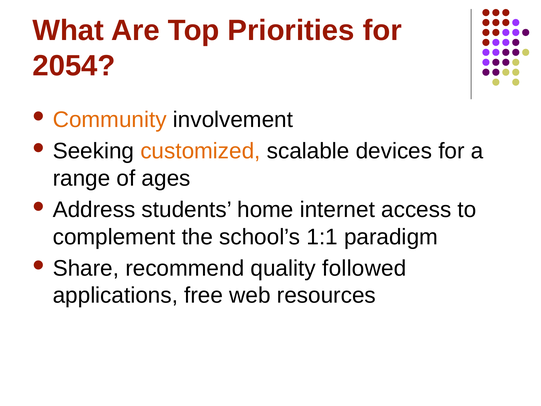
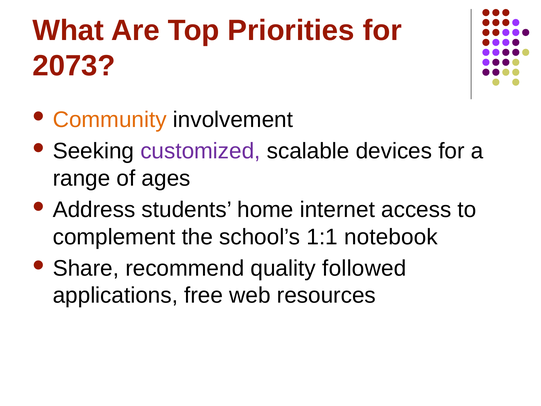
2054: 2054 -> 2073 (74, 66)
customized colour: orange -> purple (200, 151)
paradigm: paradigm -> notebook (391, 237)
